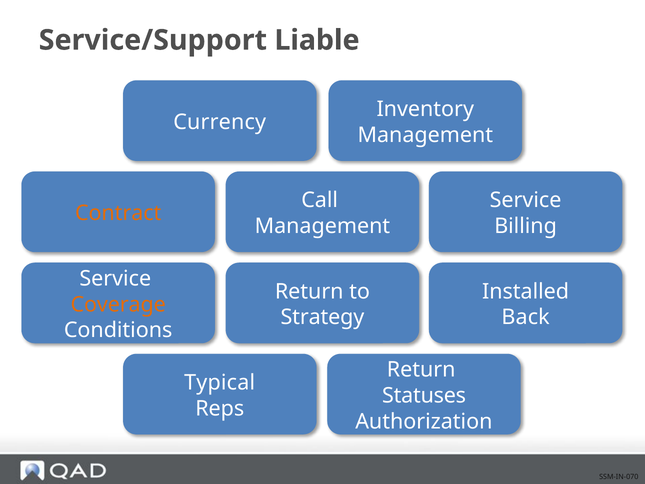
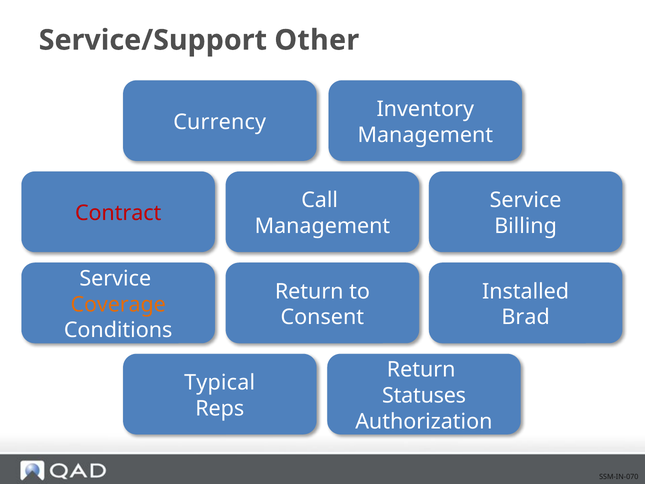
Liable: Liable -> Other (317, 40)
Contract colour: orange -> red (118, 213)
Strategy: Strategy -> Consent (322, 317)
Back: Back -> Brad (526, 317)
